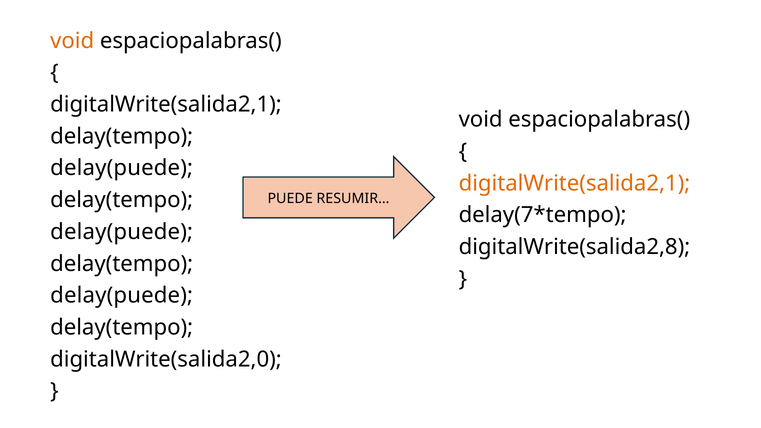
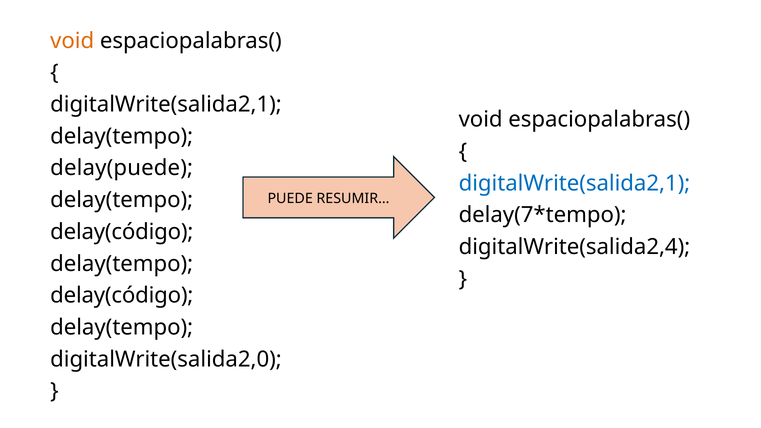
digitalWrite(salida2,1 colour: orange -> blue (574, 183)
delay(puede: delay(puede -> delay(código (122, 232)
digitalWrite(salida2,8: digitalWrite(salida2,8 -> digitalWrite(salida2,4 (574, 247)
delay(puede: delay(puede -> delay(código (122, 296)
